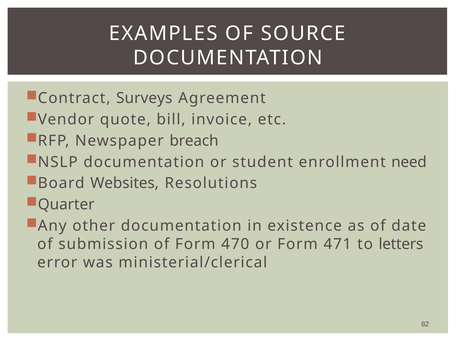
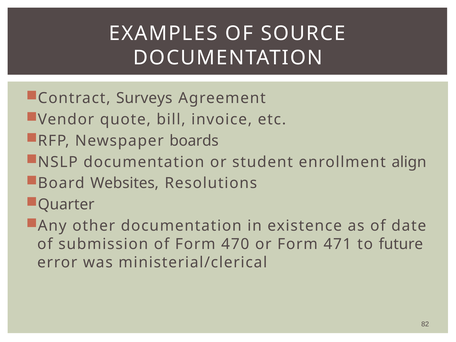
breach: breach -> boards (194, 141)
need: need -> align (409, 162)
letters: letters -> future (401, 244)
